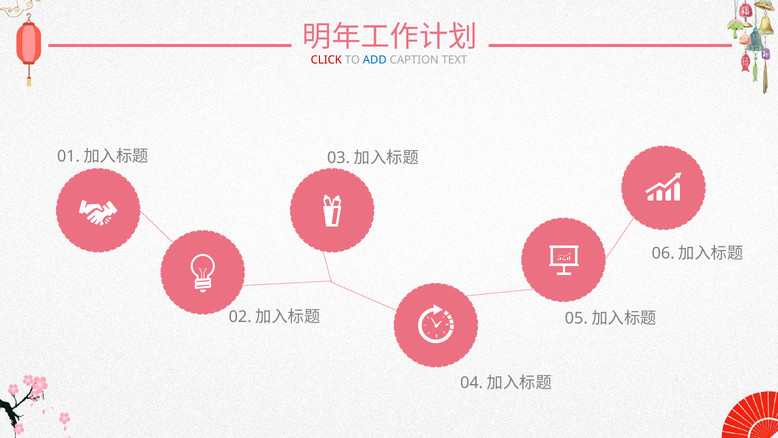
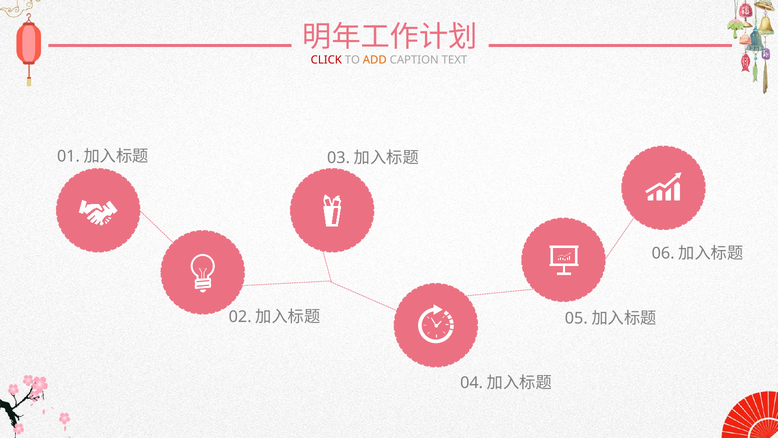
ADD colour: blue -> orange (375, 60)
